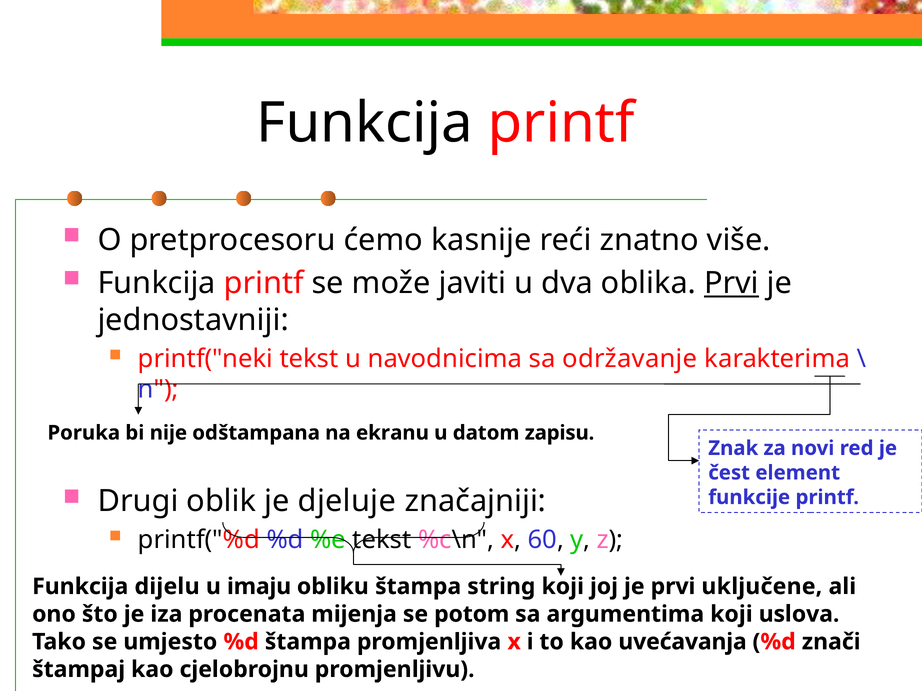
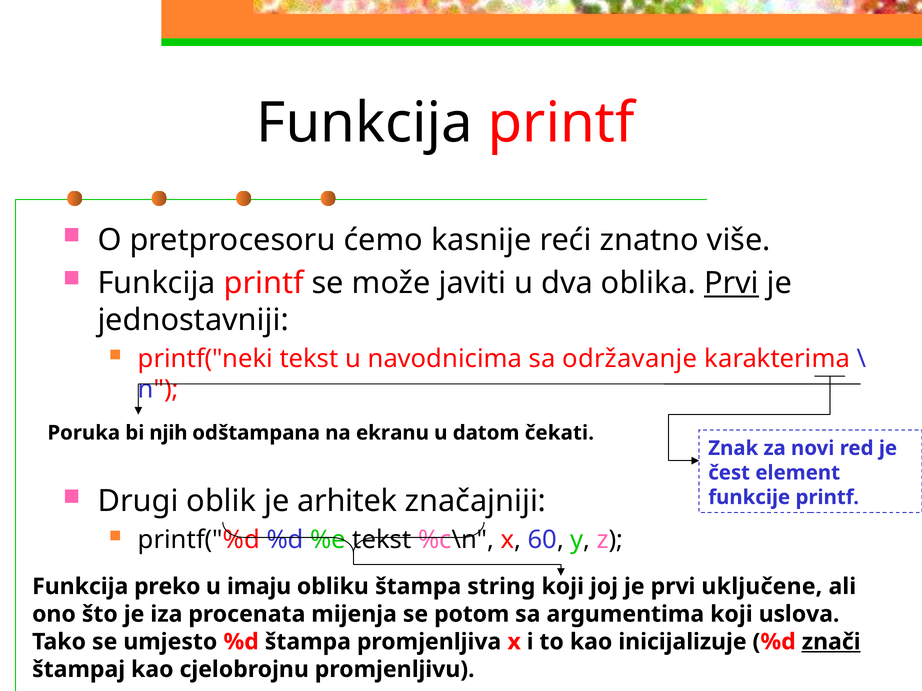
nije: nije -> njih (168, 433)
zapisu: zapisu -> čekati (559, 433)
djeluje: djeluje -> arhitek (347, 502)
dijelu: dijelu -> preko (167, 587)
uvećavanja: uvećavanja -> inicijalizuje (682, 642)
znači underline: none -> present (831, 642)
